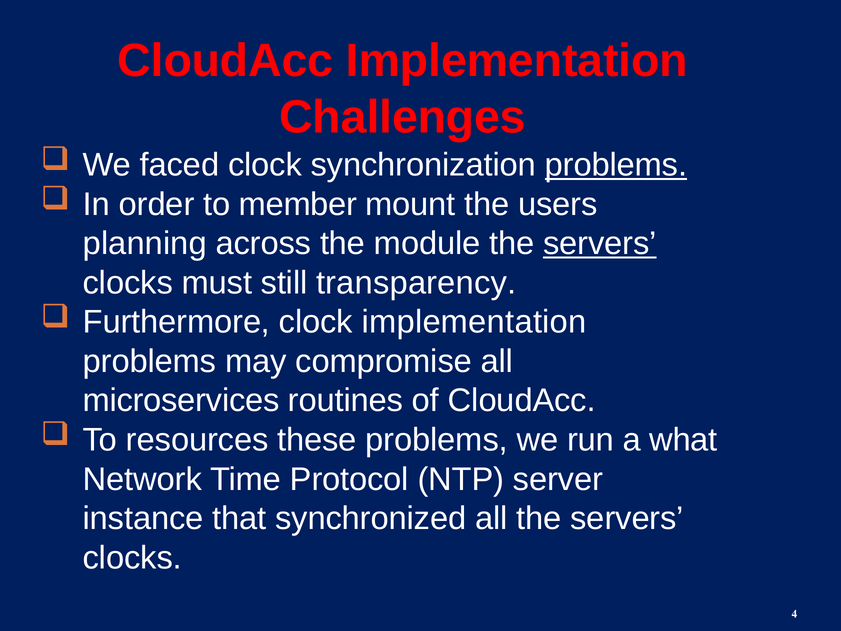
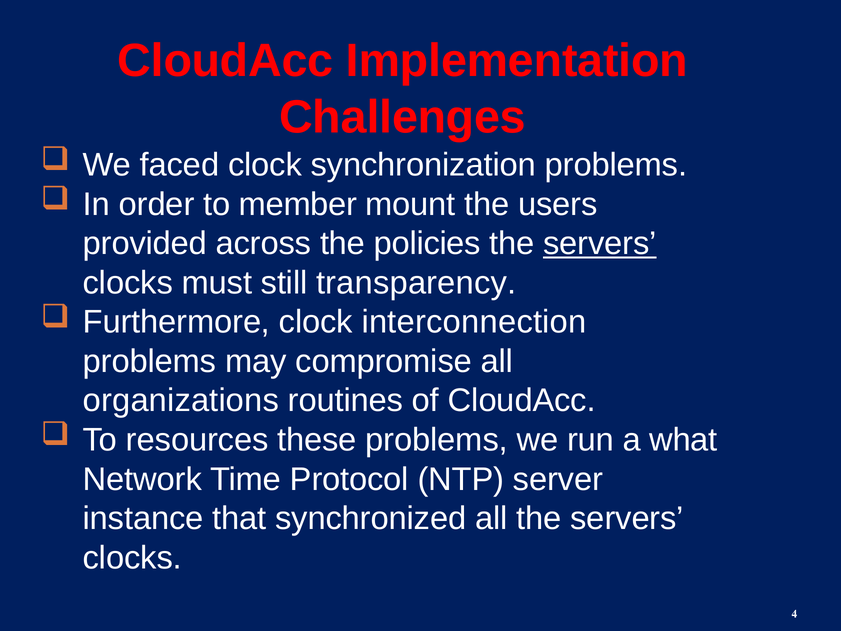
problems underline: present -> none (616, 165)
planning: planning -> provided (145, 243)
module: module -> policies (427, 243)
clock implementation: implementation -> interconnection (474, 322)
microservices: microservices -> organizations (181, 401)
